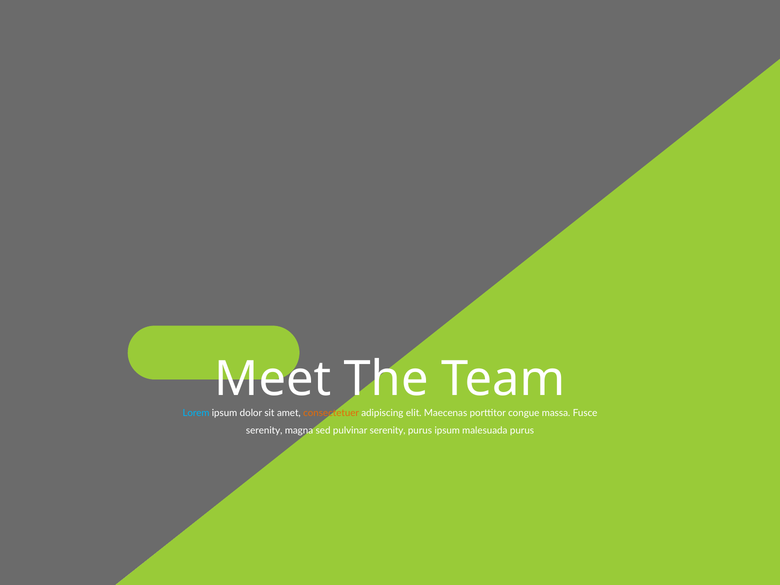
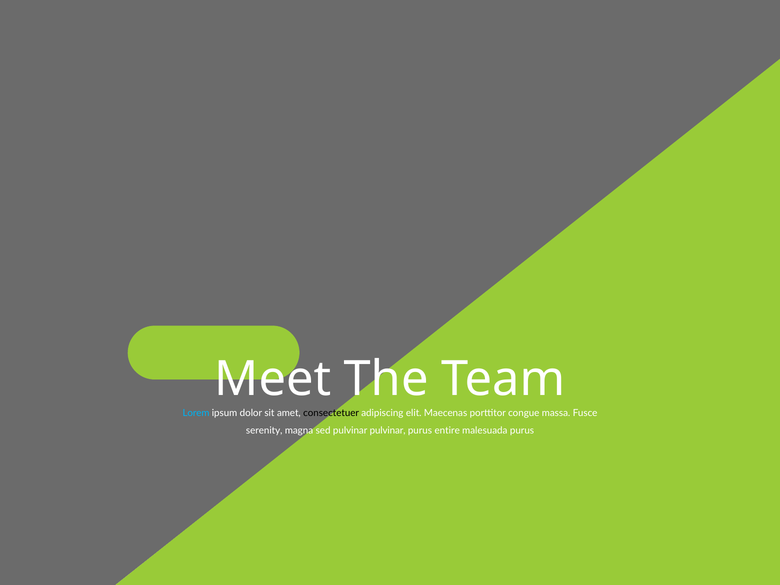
consectetuer colour: orange -> black (331, 413)
pulvinar serenity: serenity -> pulvinar (388, 431)
purus ipsum: ipsum -> entire (447, 431)
